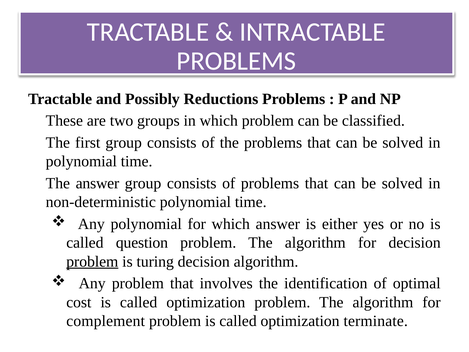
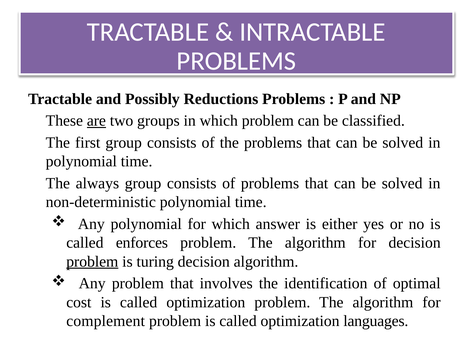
are underline: none -> present (96, 121)
The answer: answer -> always (97, 183)
question: question -> enforces (142, 243)
terminate: terminate -> languages (376, 321)
